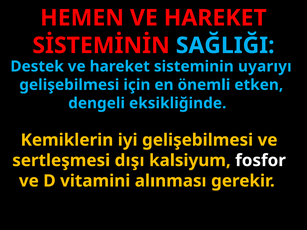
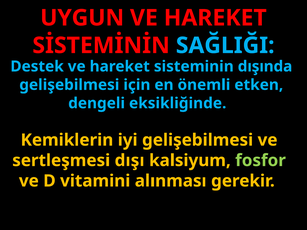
HEMEN: HEMEN -> UYGUN (82, 18)
uyarıyı: uyarıyı -> dışında (265, 66)
fosfor colour: white -> light green (261, 161)
